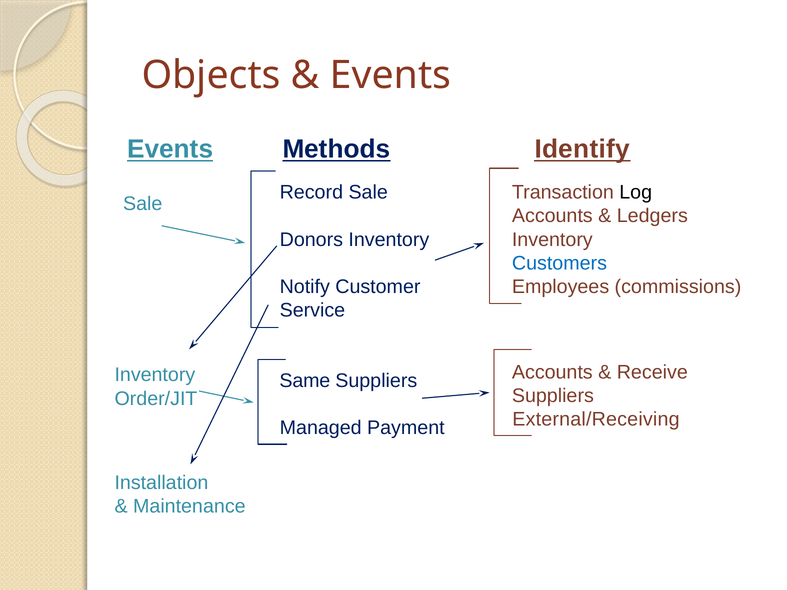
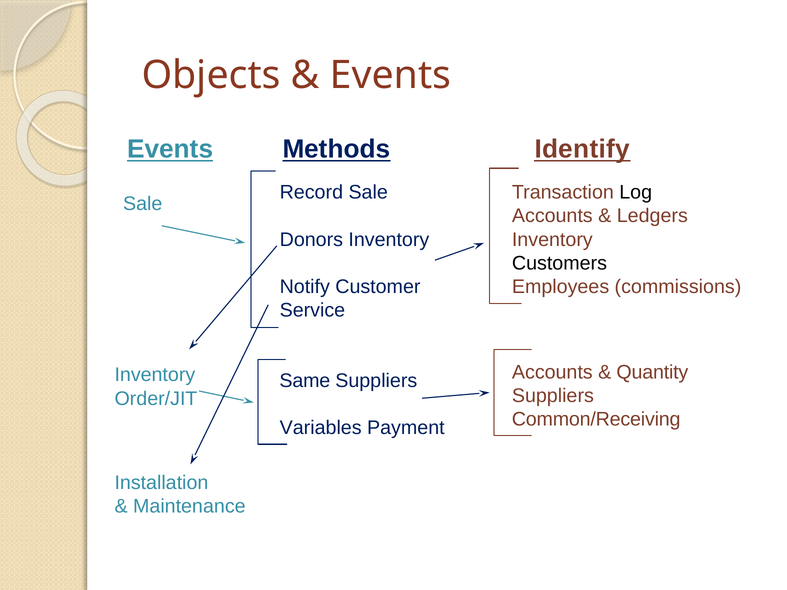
Customers colour: blue -> black (559, 263)
Receive: Receive -> Quantity (652, 372)
External/Receiving: External/Receiving -> Common/Receiving (596, 419)
Managed: Managed -> Variables (321, 428)
